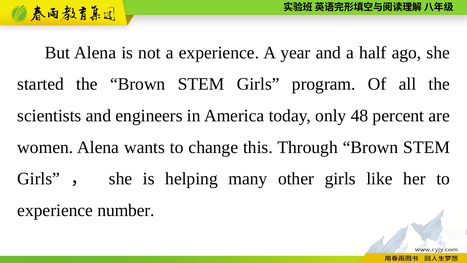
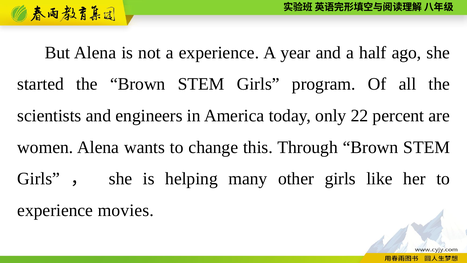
48: 48 -> 22 (360, 116)
number: number -> movies (126, 210)
